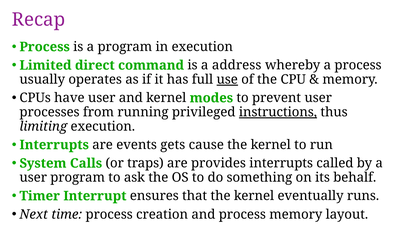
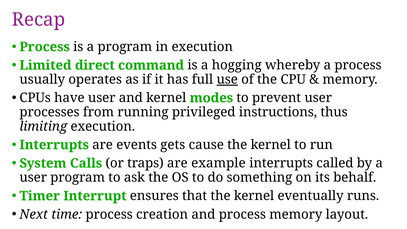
address: address -> hogging (237, 65)
instructions underline: present -> none (278, 112)
provides: provides -> example (218, 163)
